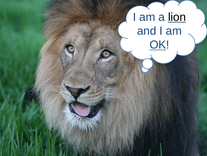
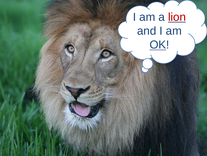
lion colour: black -> red (177, 17)
